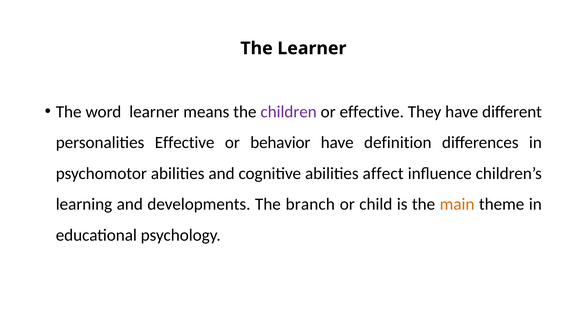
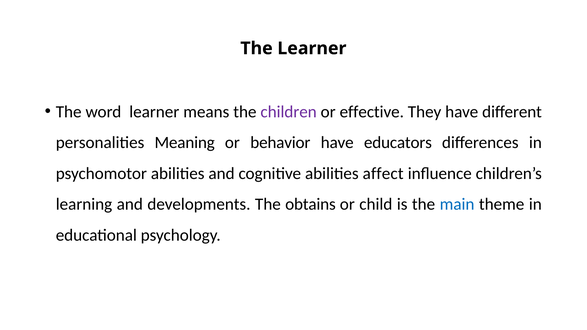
personalities Effective: Effective -> Meaning (185, 143)
definition: definition -> educators (398, 143)
branch: branch -> obtains (310, 204)
main colour: orange -> blue (457, 204)
